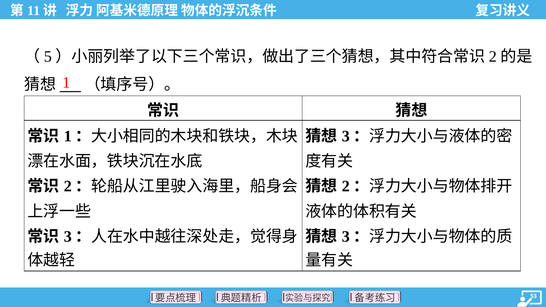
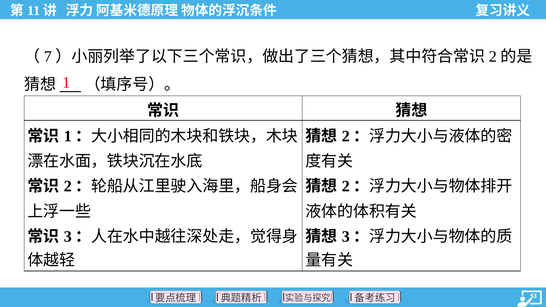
5: 5 -> 7 (48, 57)
3: 3 -> 2 (346, 136)
